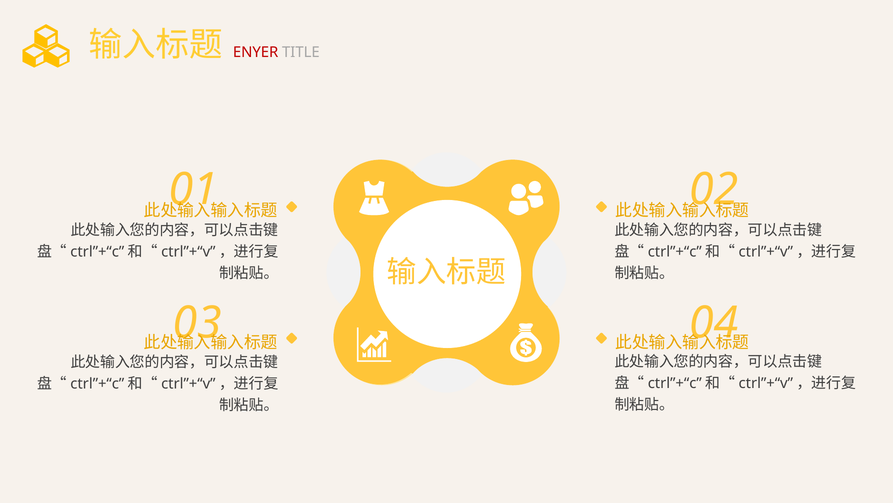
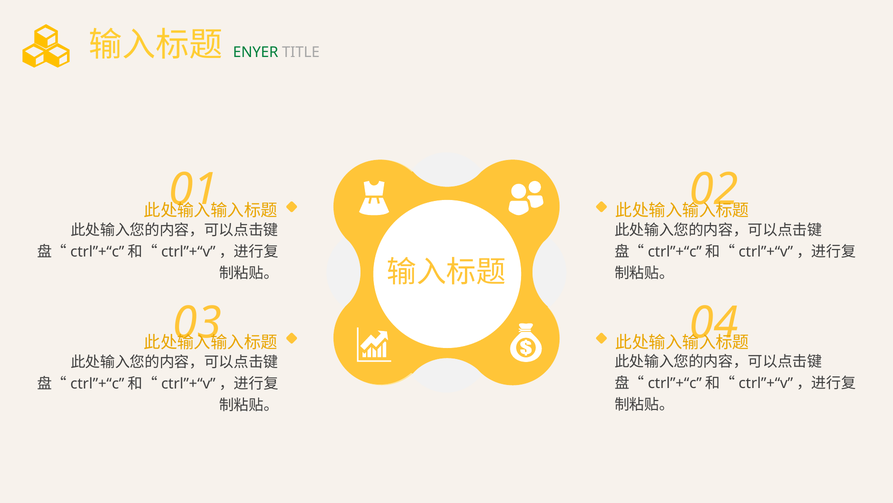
ENYER colour: red -> green (256, 52)
